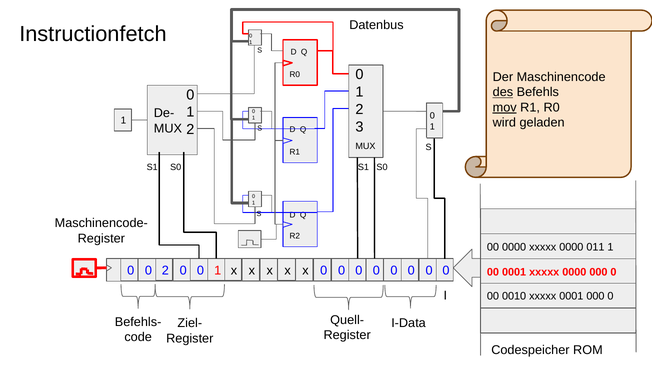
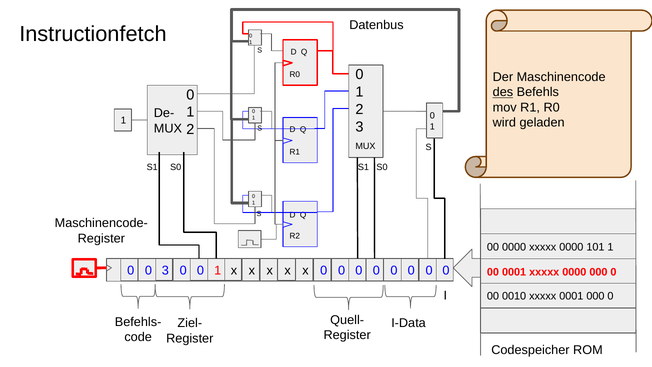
mov underline: present -> none (505, 107)
011: 011 -> 101 (595, 247)
0 2: 2 -> 3 (165, 270)
